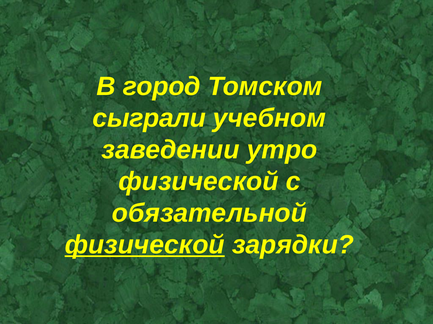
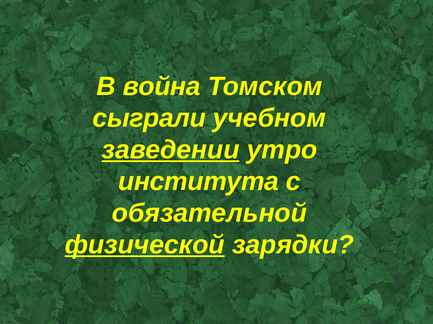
город: город -> война (162, 87)
заведении underline: none -> present (171, 150)
физической: физической -> института (199, 182)
